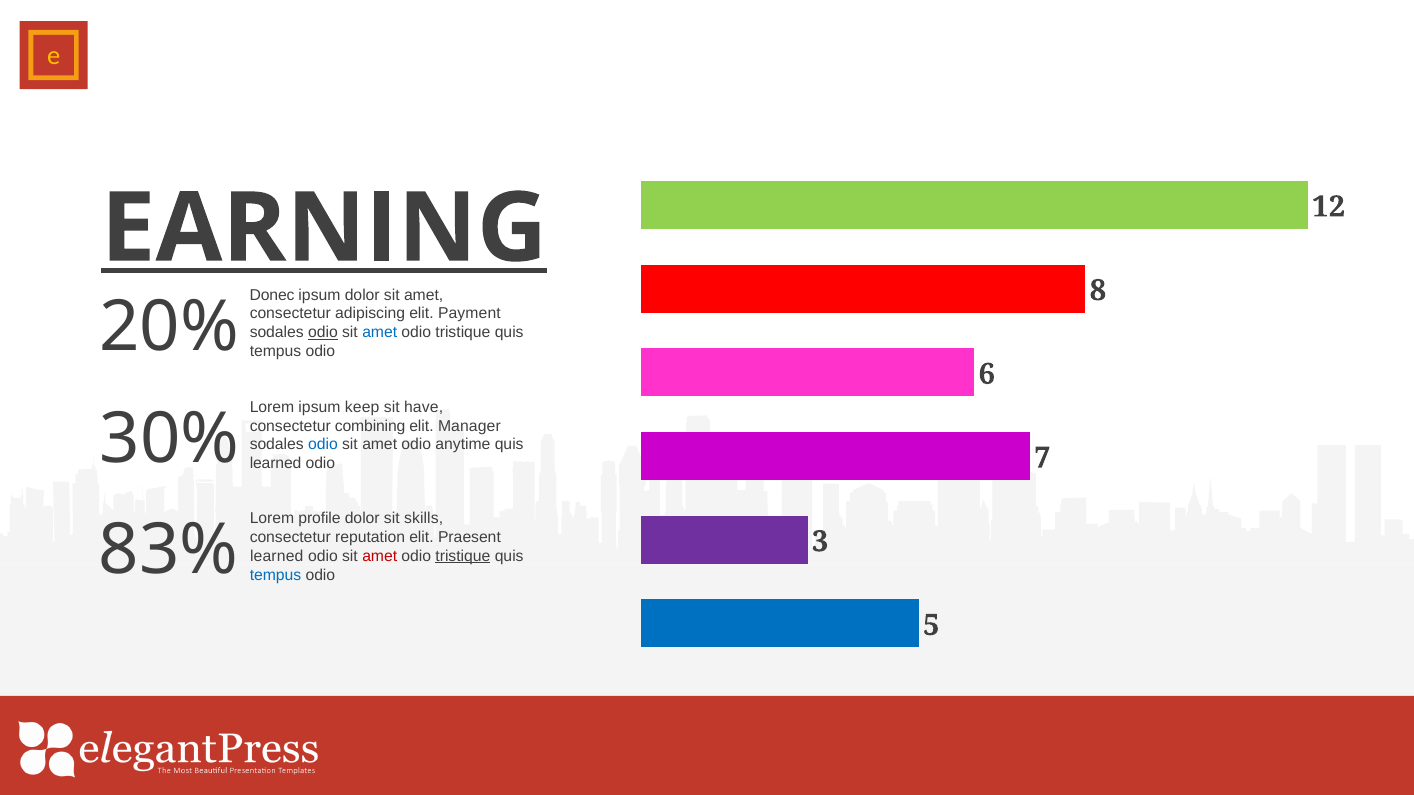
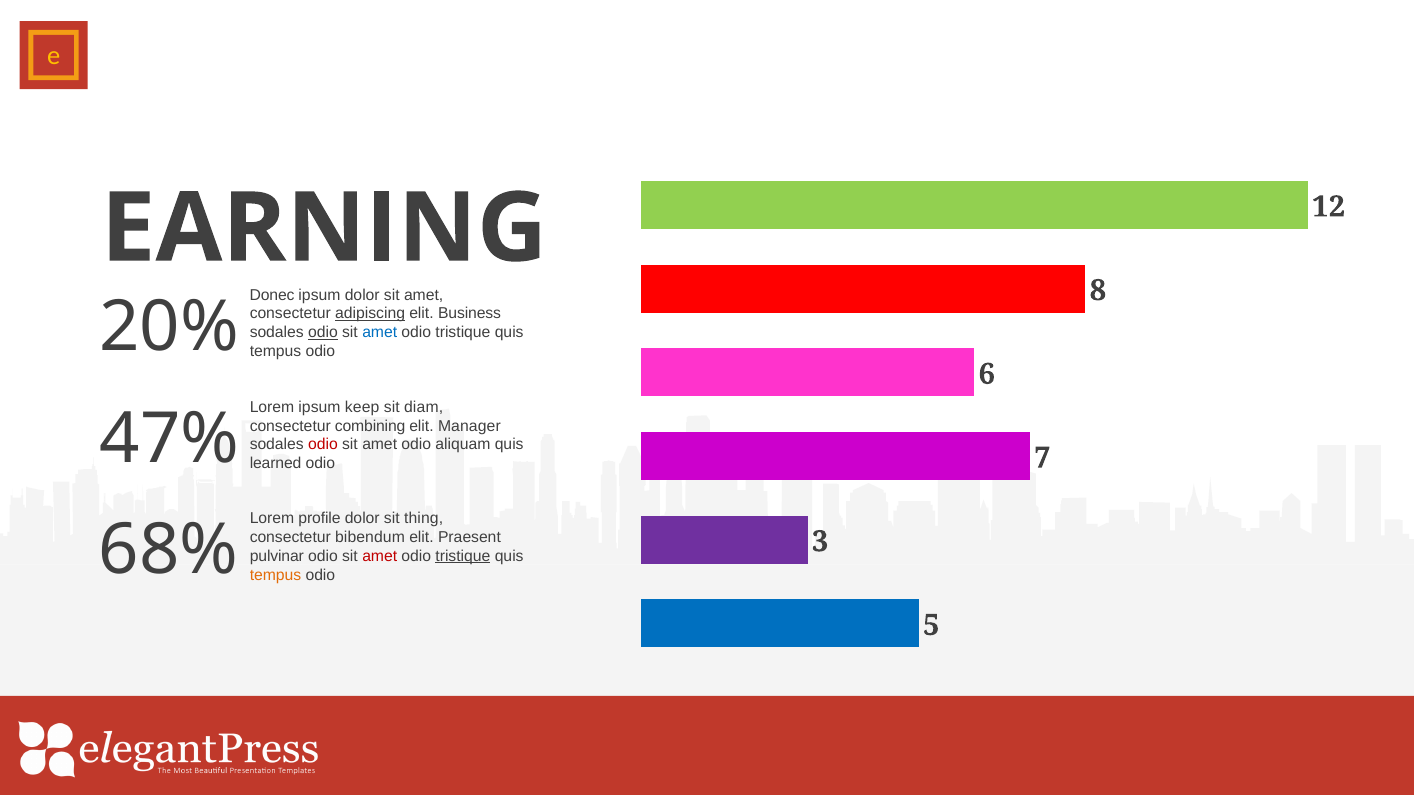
EARNING underline: present -> none (324, 229)
adipiscing underline: none -> present (370, 314)
Payment: Payment -> Business (470, 314)
have: have -> diam (424, 407)
30%: 30% -> 47% (169, 439)
odio colour: blue -> red (323, 445)
anytime: anytime -> aliquam (463, 445)
skills: skills -> thing (424, 519)
reputation: reputation -> bibendum (370, 537)
83%: 83% -> 68% (169, 551)
learned: learned -> pulvinar (277, 556)
tempus colour: blue -> orange (275, 575)
